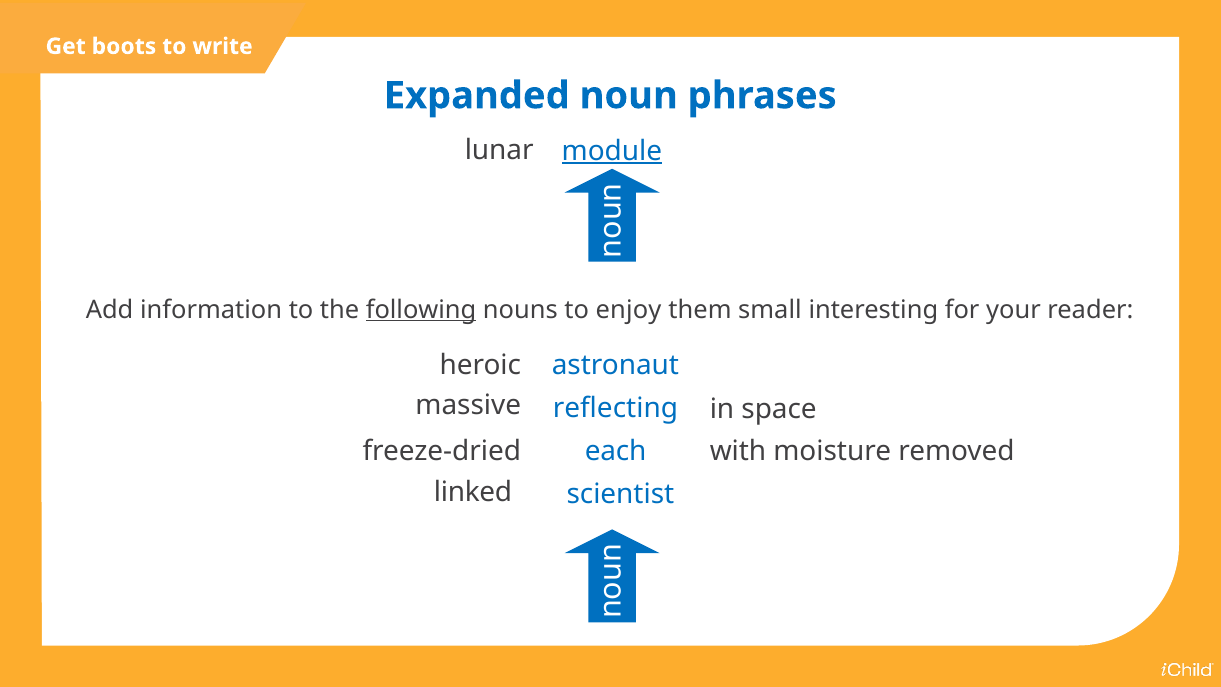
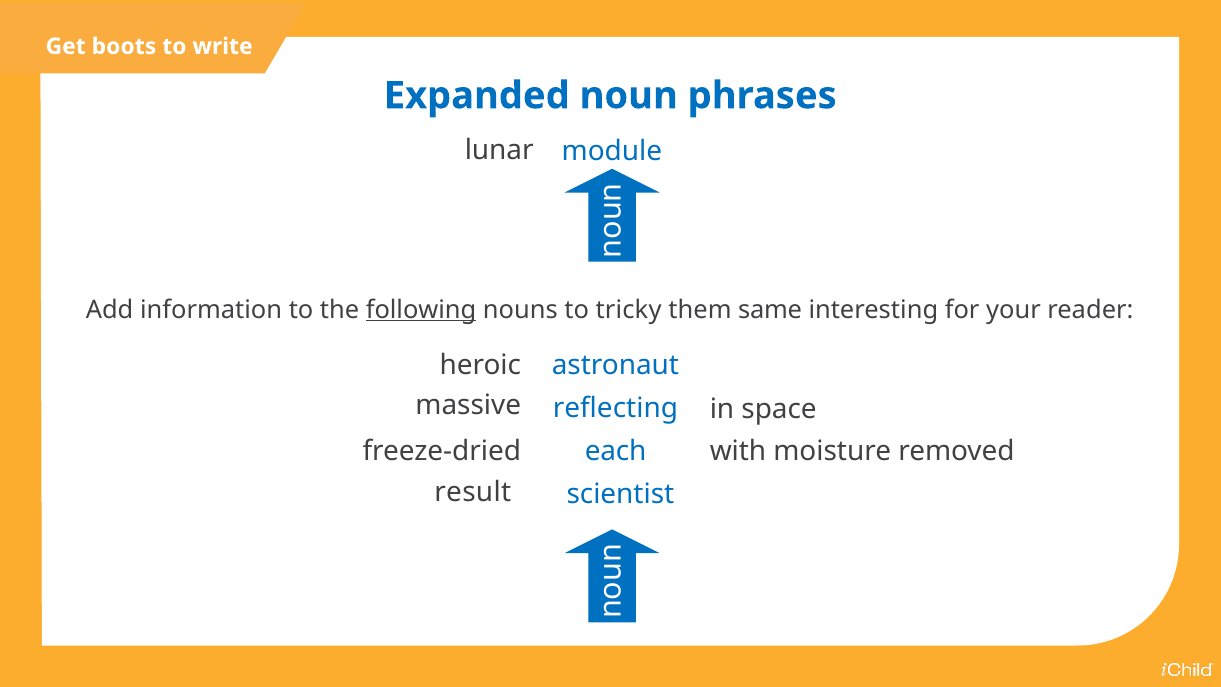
module underline: present -> none (612, 151)
enjoy: enjoy -> tricky (629, 310)
small: small -> same (770, 310)
linked: linked -> result (473, 492)
